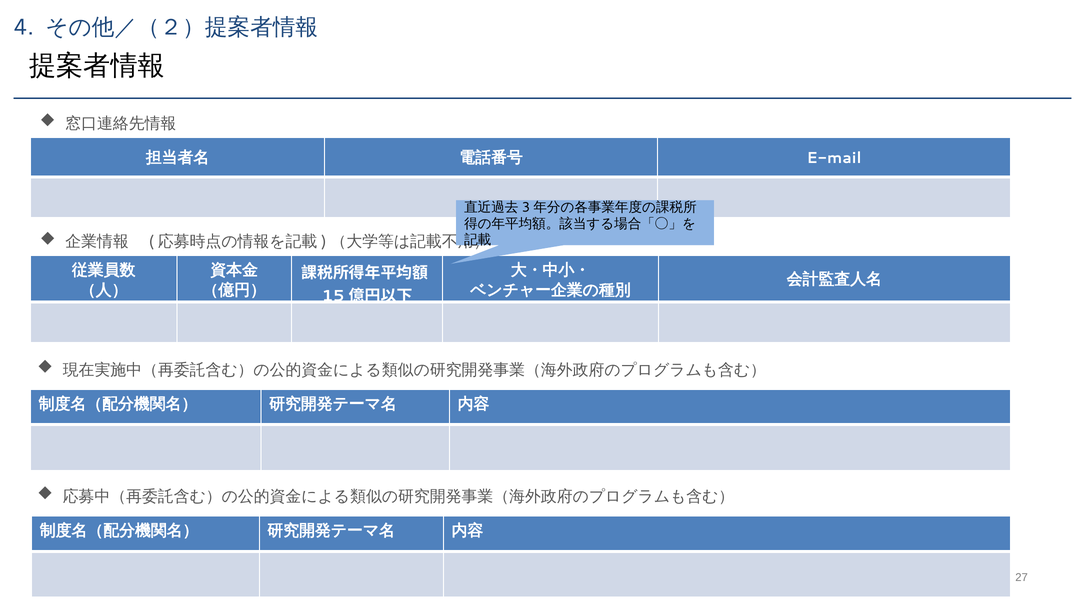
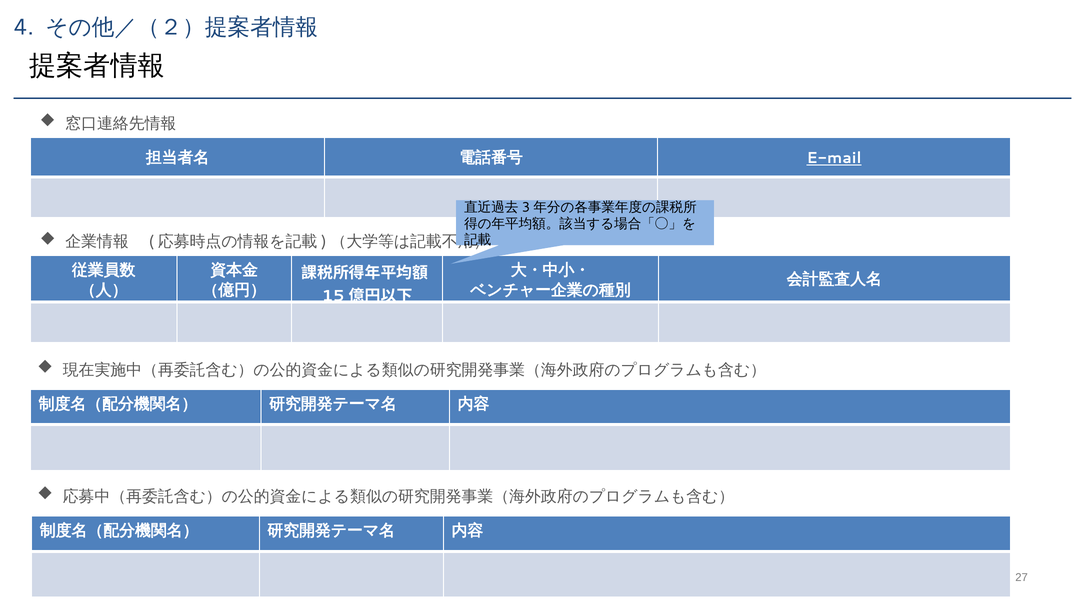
E-mail underline: none -> present (834, 158)
